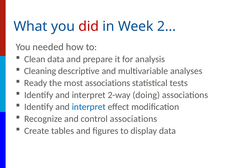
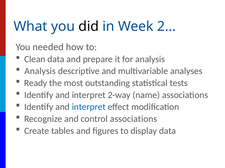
did colour: red -> black (89, 26)
Cleaning: Cleaning -> Analysis (40, 71)
most associations: associations -> outstanding (108, 83)
doing: doing -> name (146, 95)
